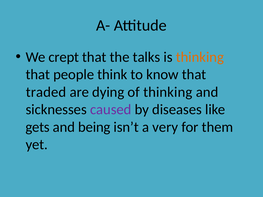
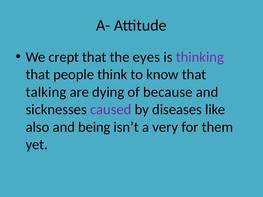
talks: talks -> eyes (146, 57)
thinking colour: orange -> purple (200, 57)
traded: traded -> talking (46, 92)
of thinking: thinking -> because (168, 92)
gets: gets -> also (37, 127)
